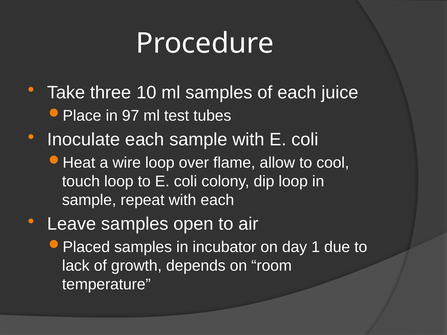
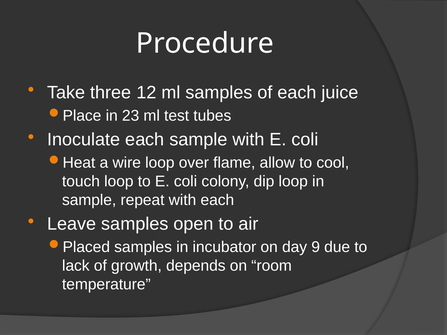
10: 10 -> 12 (146, 92)
97: 97 -> 23 (131, 116)
1: 1 -> 9 (316, 247)
